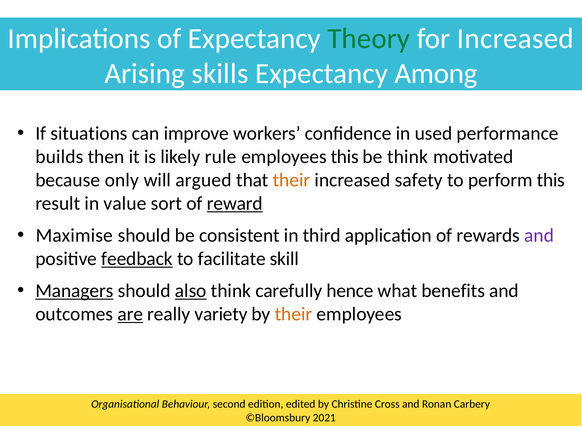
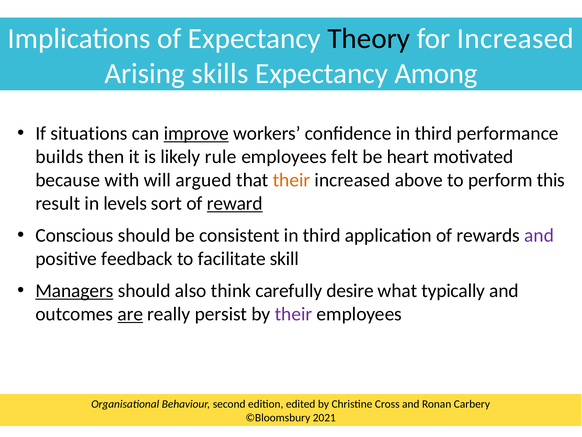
Theory colour: green -> black (369, 38)
improve underline: none -> present (196, 133)
confidence in used: used -> third (434, 133)
employees this: this -> felt (345, 157)
be think: think -> heart (408, 157)
only: only -> with (122, 180)
safety: safety -> above (419, 180)
value: value -> levels (125, 203)
Maximise: Maximise -> Conscious (74, 235)
feedback underline: present -> none (137, 258)
also underline: present -> none (191, 290)
hence: hence -> desire (350, 290)
benefits: benefits -> typically (453, 290)
variety: variety -> persist (221, 314)
their colour: orange -> purple (293, 314)
